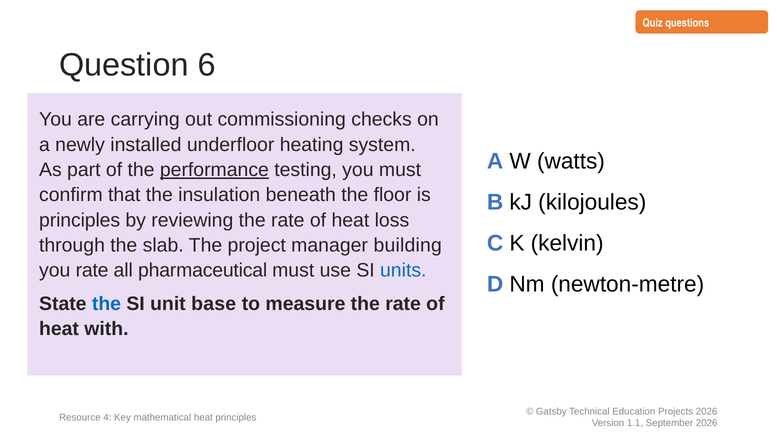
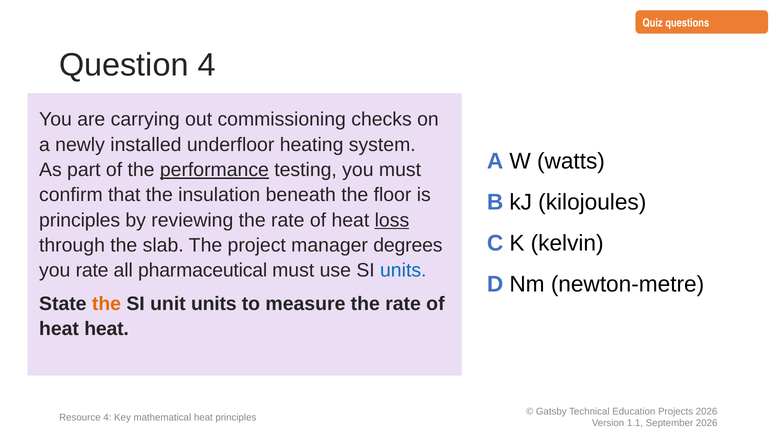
Question 6: 6 -> 4 (207, 65)
loss underline: none -> present (392, 220)
building: building -> degrees (408, 245)
the colour: blue -> orange (106, 304)
unit base: base -> units (214, 304)
heat with: with -> heat (107, 329)
